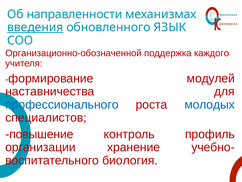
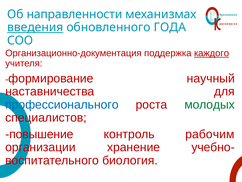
ЯЗЫК: ЯЗЫК -> ГОДА (170, 27)
Организационно-обозначенной: Организационно-обозначенной -> Организационно-документация (73, 53)
каждого underline: none -> present (212, 53)
модулей: модулей -> научный (211, 78)
молодых colour: blue -> green (210, 104)
профиль: профиль -> рабочим (210, 134)
